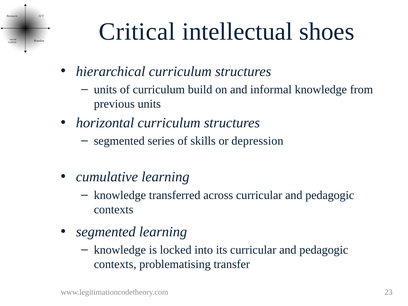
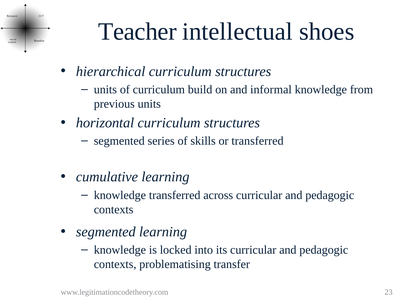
Critical: Critical -> Teacher (137, 32)
or depression: depression -> transferred (257, 141)
